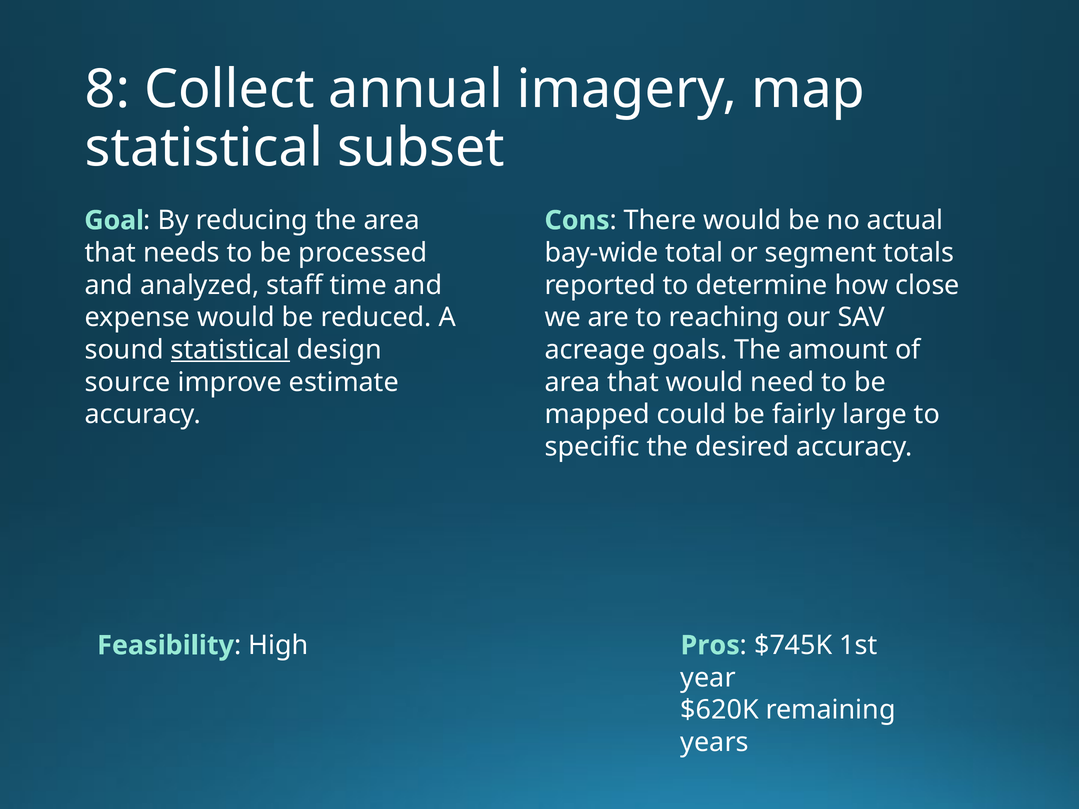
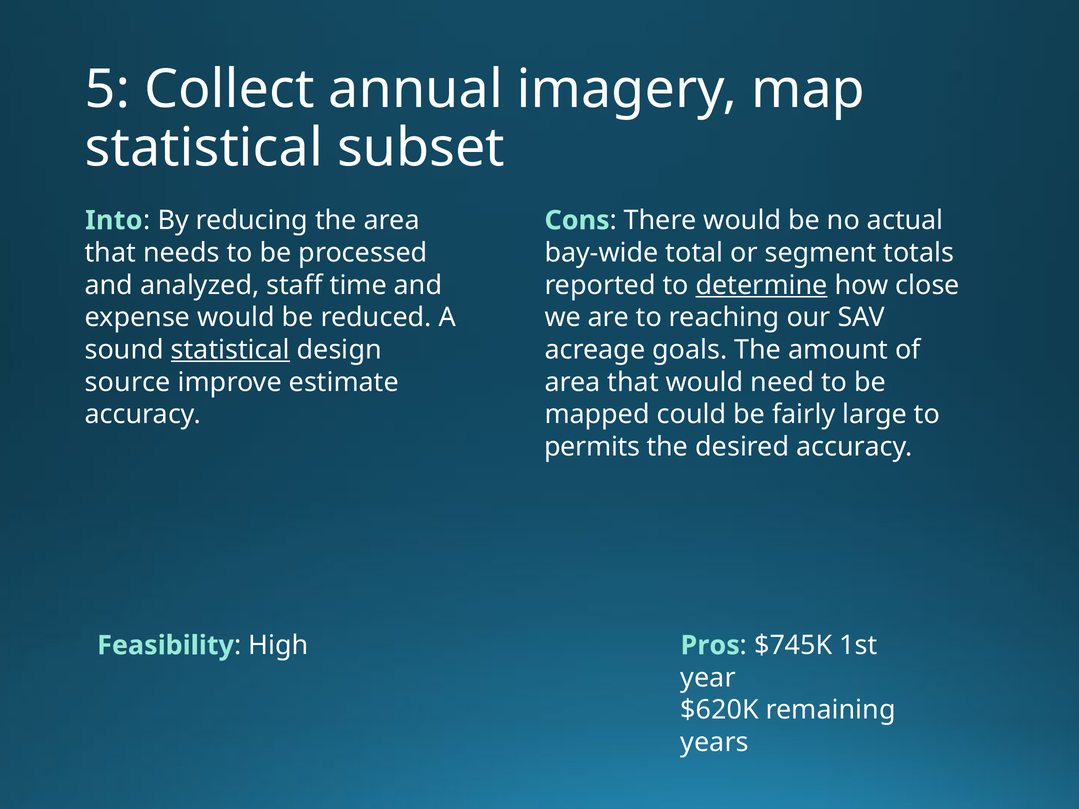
8: 8 -> 5 (108, 90)
Goal: Goal -> Into (114, 220)
determine underline: none -> present (762, 285)
specific: specific -> permits (592, 447)
